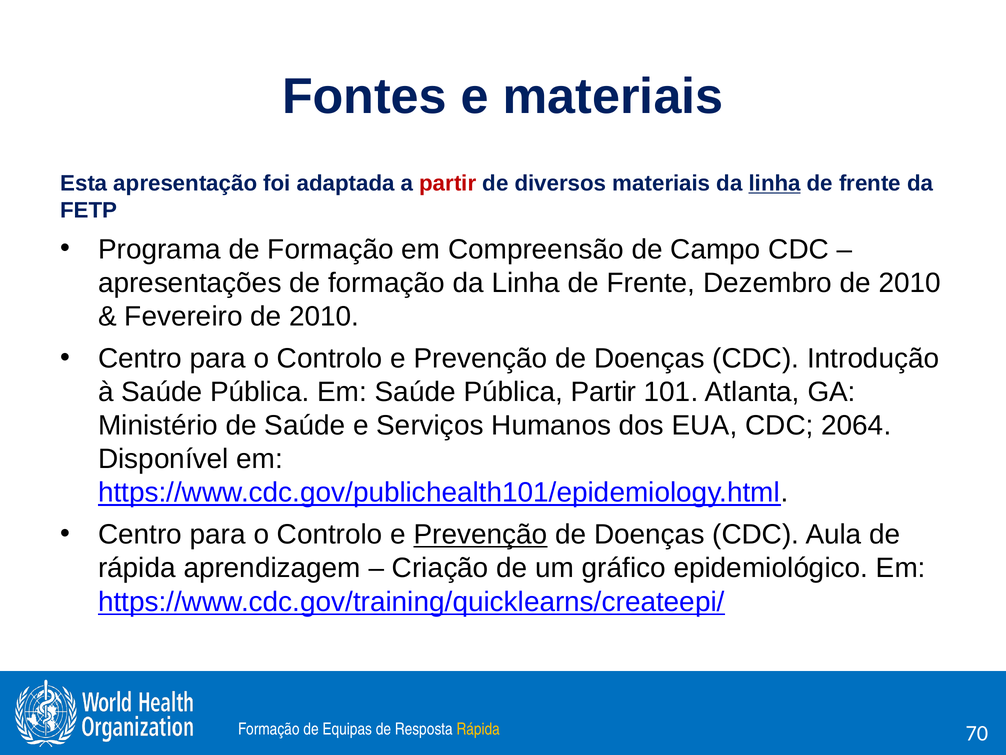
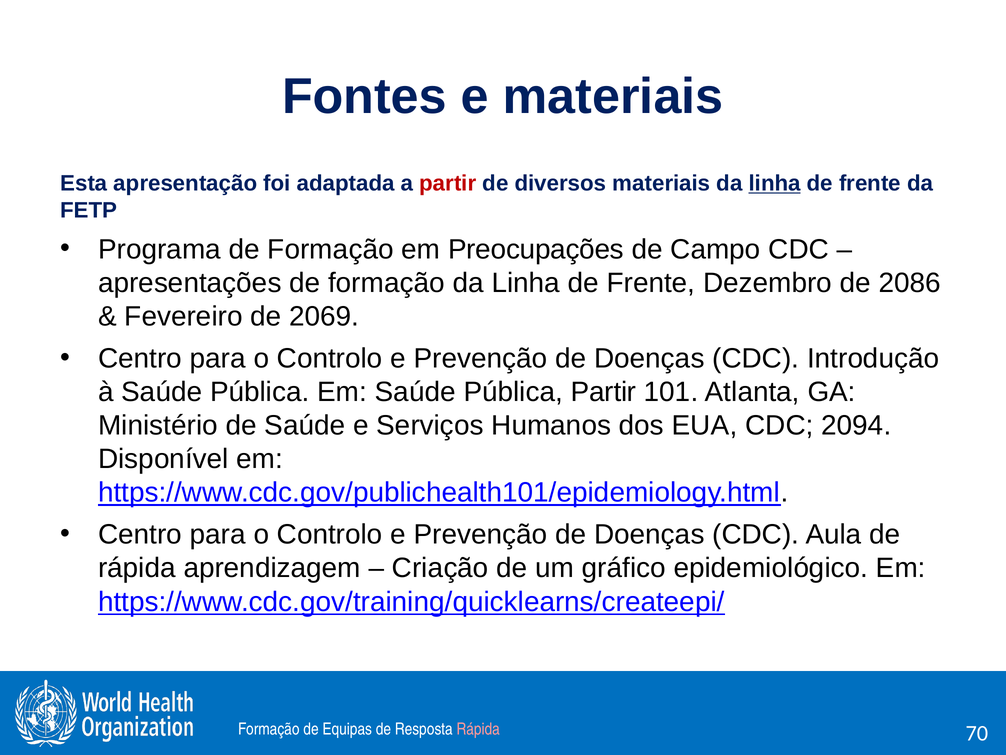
Compreensão: Compreensão -> Preocupações (536, 249)
Dezembro de 2010: 2010 -> 2086 (910, 283)
Fevereiro de 2010: 2010 -> 2069 (324, 316)
2064: 2064 -> 2094 (856, 425)
Prevenção underline: present -> none (480, 534)
Rápida colour: yellow -> pink (478, 729)
